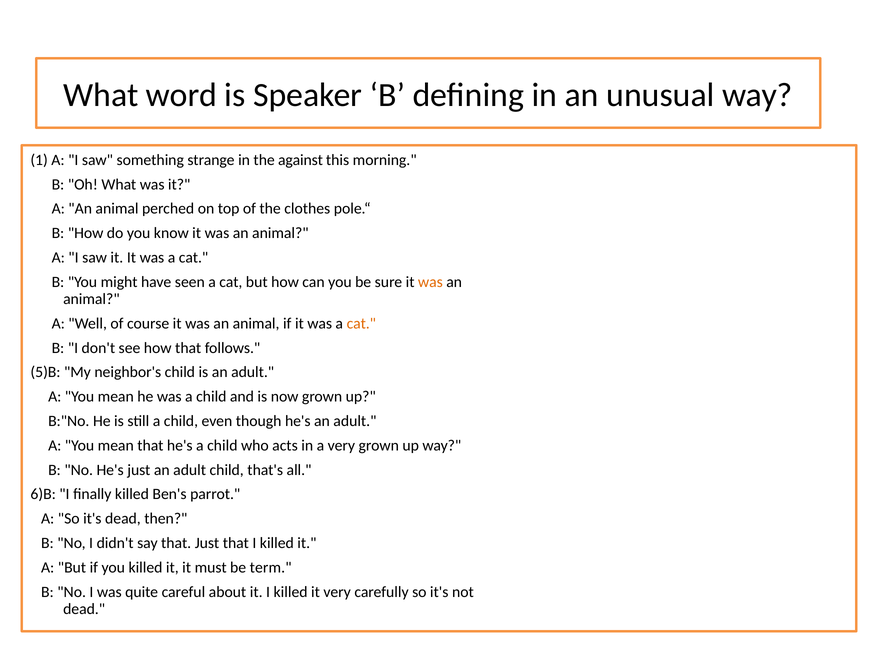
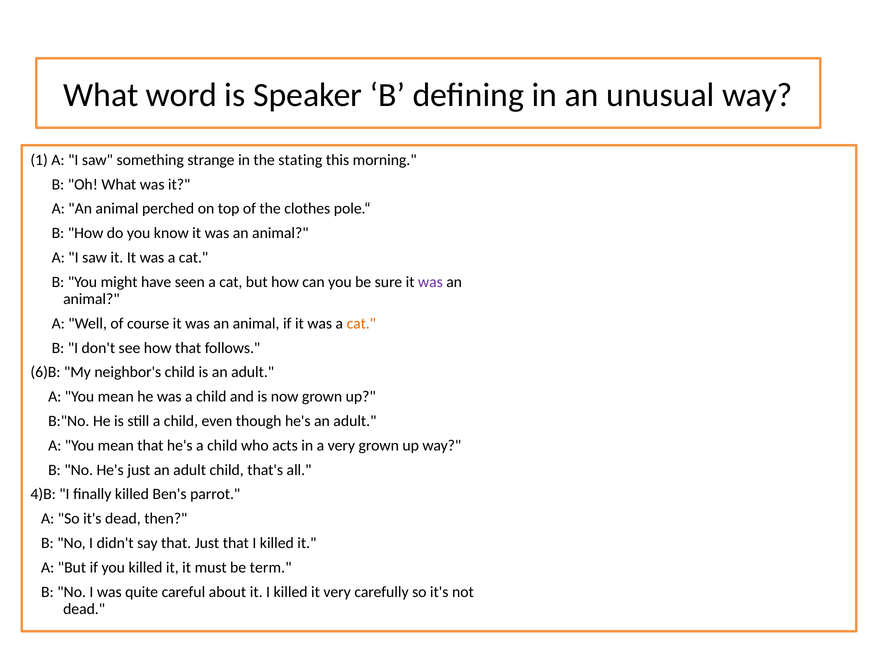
against: against -> stating (300, 160)
was colour: orange -> purple (430, 282)
5)B: 5)B -> 6)B (46, 372)
6)B: 6)B -> 4)B (43, 494)
